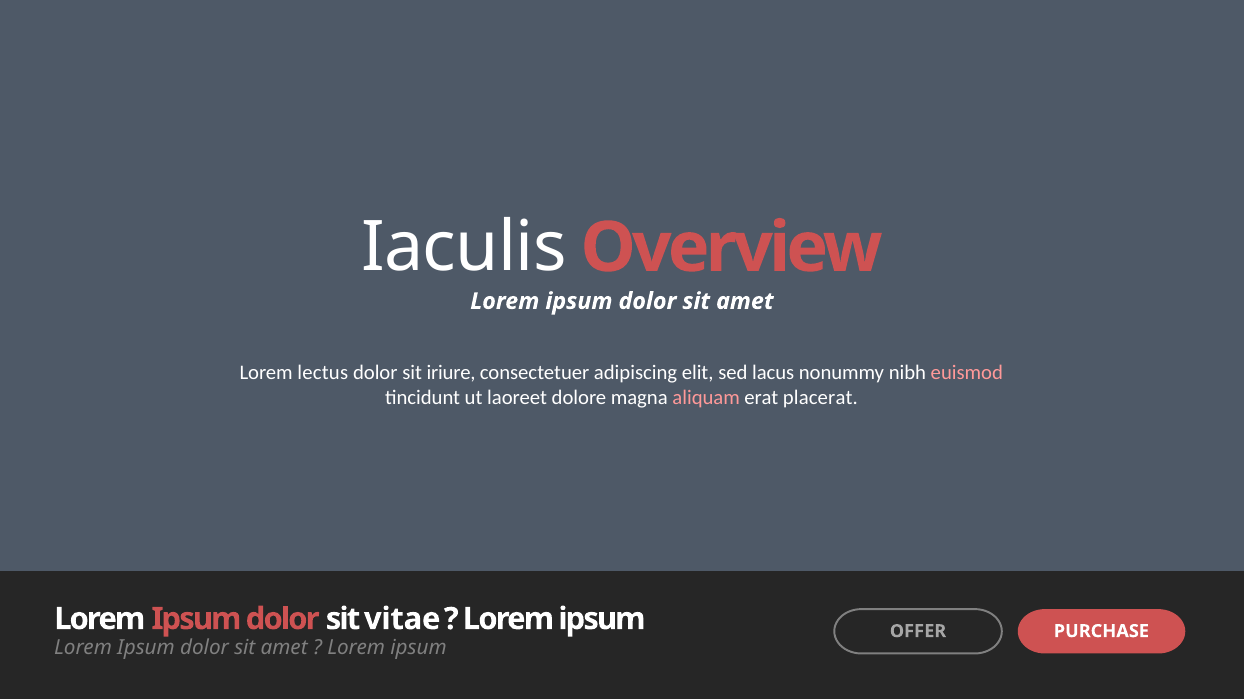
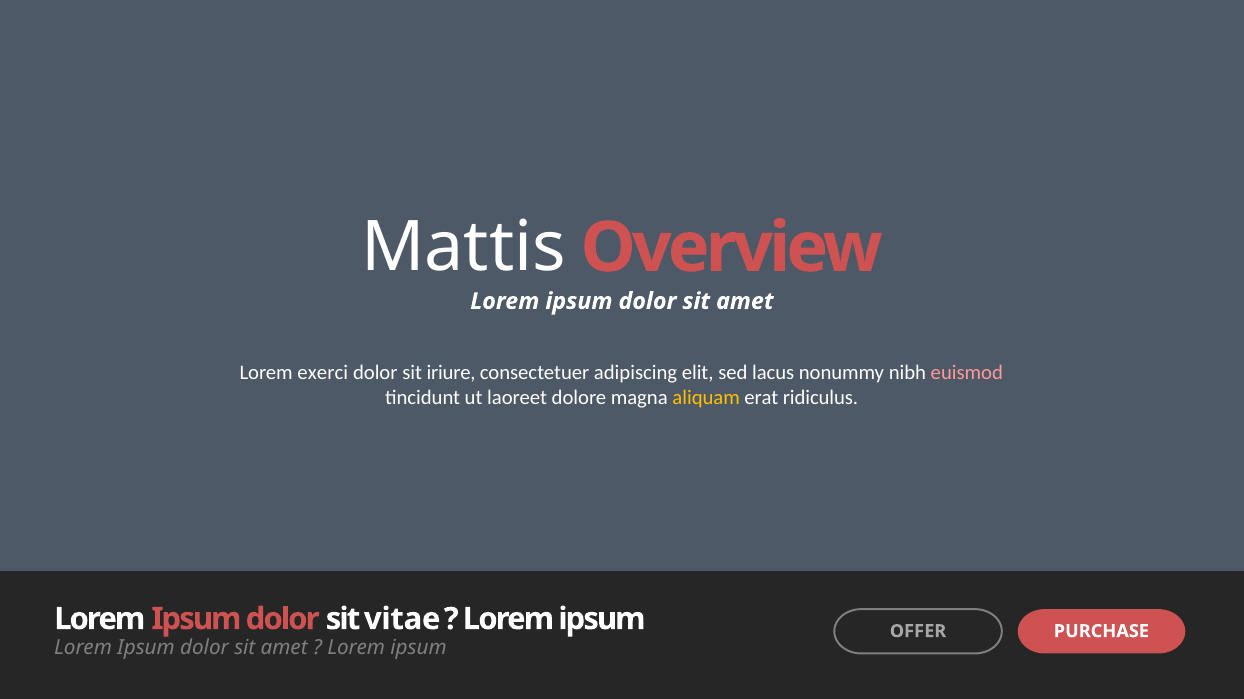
Iaculis: Iaculis -> Mattis (464, 248)
lectus: lectus -> exerci (323, 373)
aliquam colour: pink -> yellow (706, 398)
placerat: placerat -> ridiculus (821, 398)
